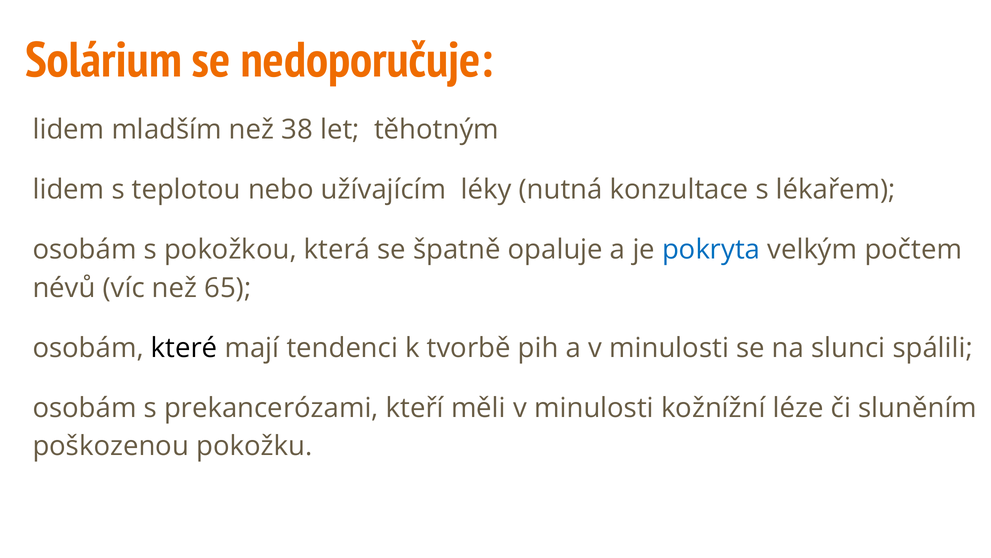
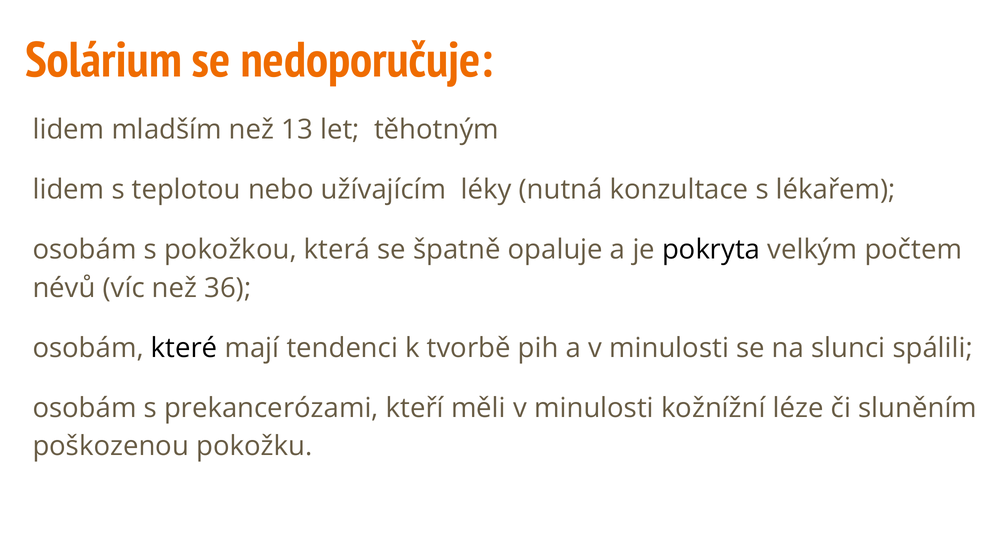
38: 38 -> 13 (297, 130)
pokryta colour: blue -> black (711, 250)
65: 65 -> 36 (228, 288)
